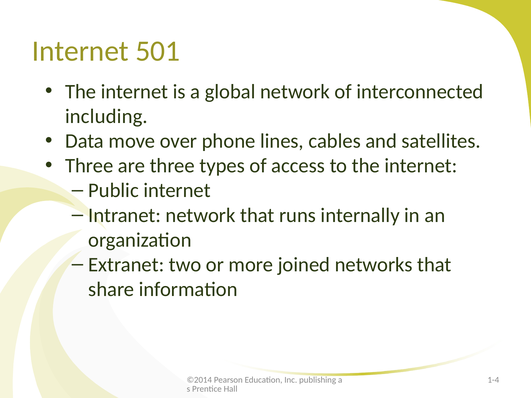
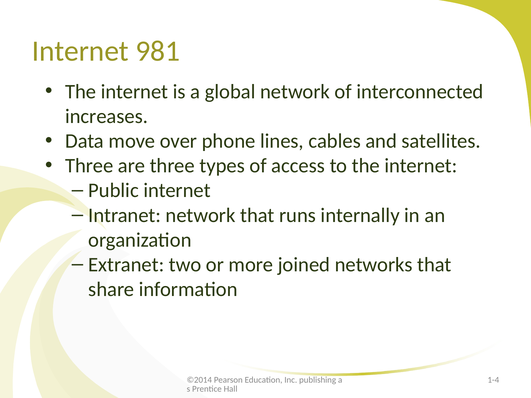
501: 501 -> 981 (158, 51)
including: including -> increases (107, 116)
